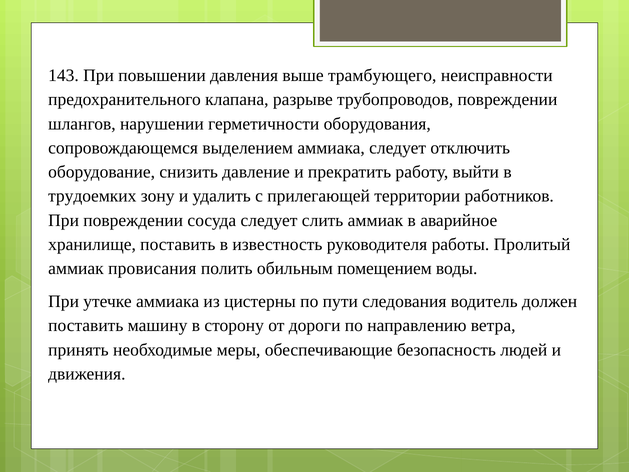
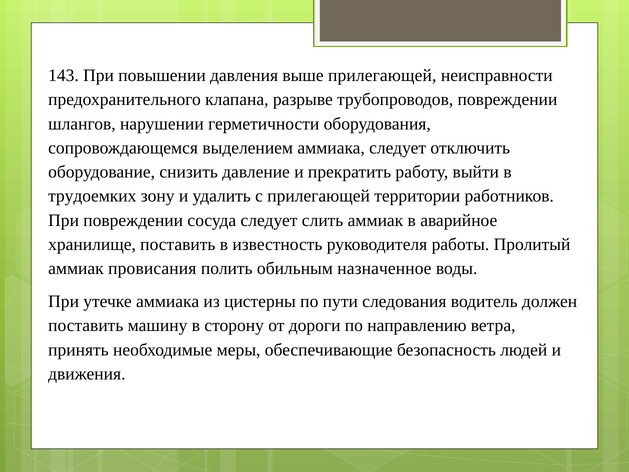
выше трамбующего: трамбующего -> прилегающей (382, 76)
помещением: помещением -> назначенное (384, 268)
